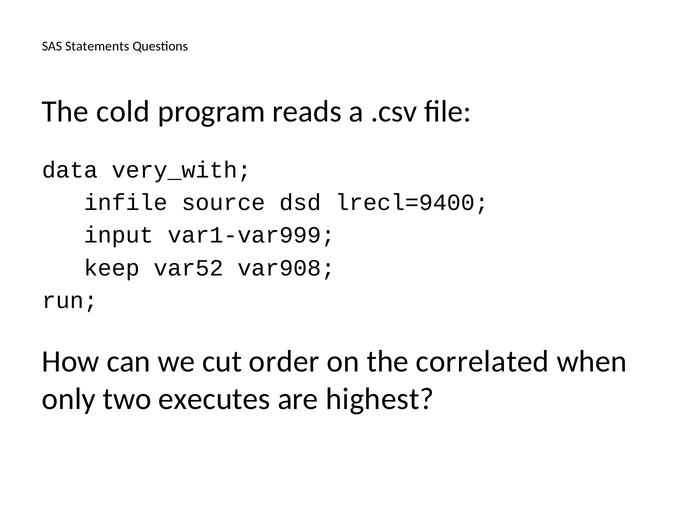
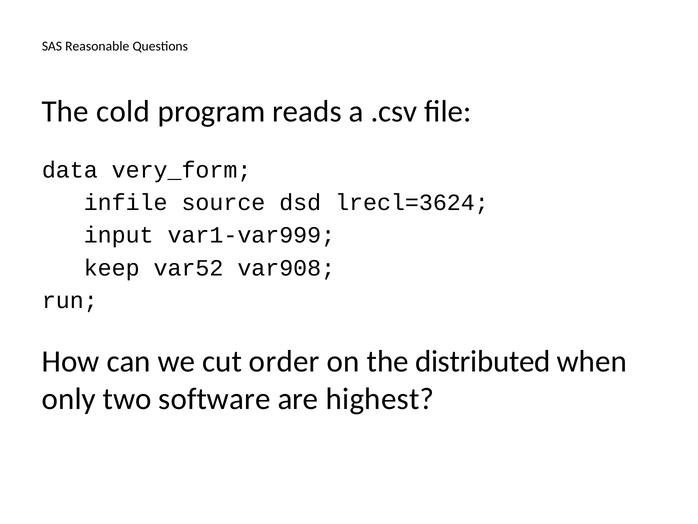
Statements: Statements -> Reasonable (97, 46)
very_with: very_with -> very_form (182, 170)
lrecl=9400: lrecl=9400 -> lrecl=3624 (412, 202)
correlated: correlated -> distributed (483, 361)
executes: executes -> software (214, 398)
